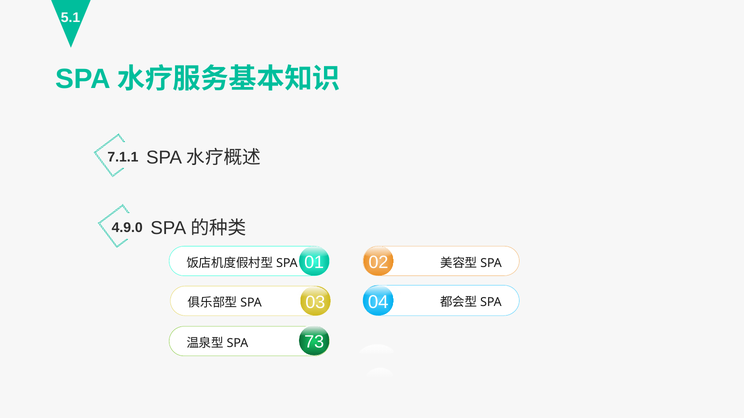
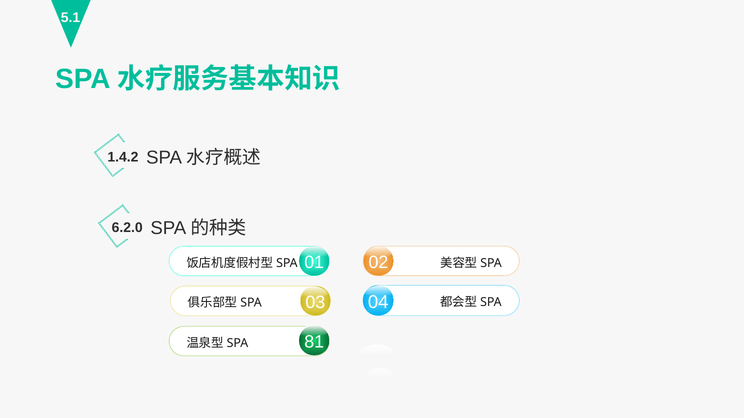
7.1.1: 7.1.1 -> 1.4.2 (123, 157)
4.9.0: 4.9.0 -> 6.2.0 (127, 228)
73: 73 -> 81 (314, 342)
